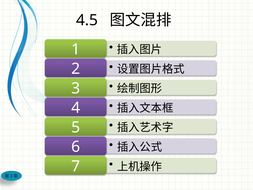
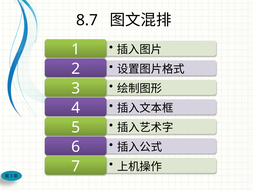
4.5: 4.5 -> 8.7 (87, 20)
